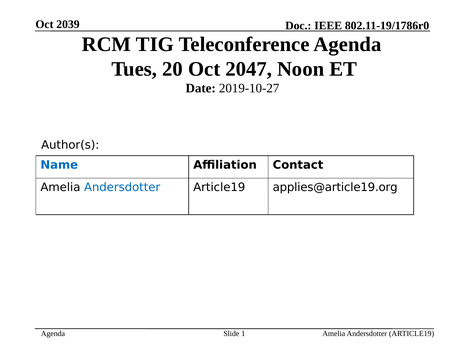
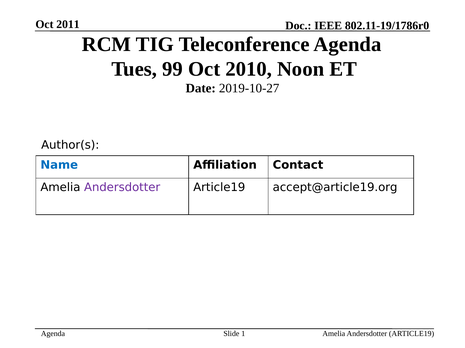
2039: 2039 -> 2011 (68, 25)
20: 20 -> 99 (173, 69)
2047: 2047 -> 2010 (249, 69)
Andersdotter colour: blue -> purple (122, 188)
applies@article19.org: applies@article19.org -> accept@article19.org (335, 188)
